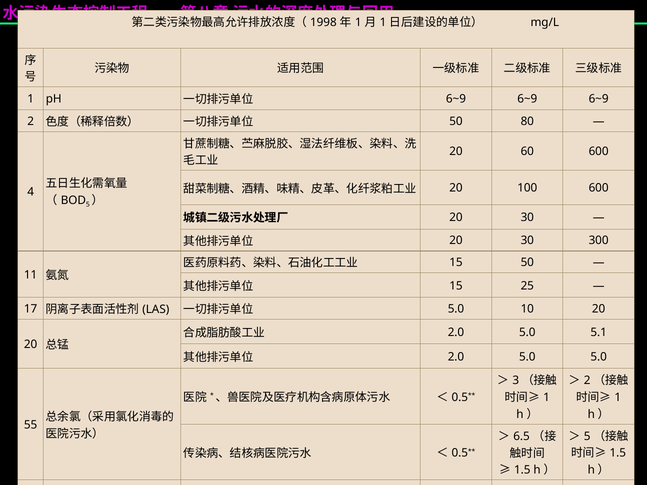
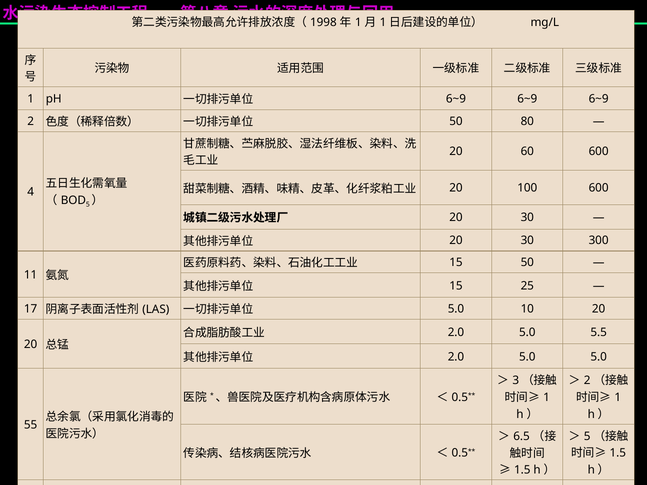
5.1: 5.1 -> 5.5 (599, 332)
